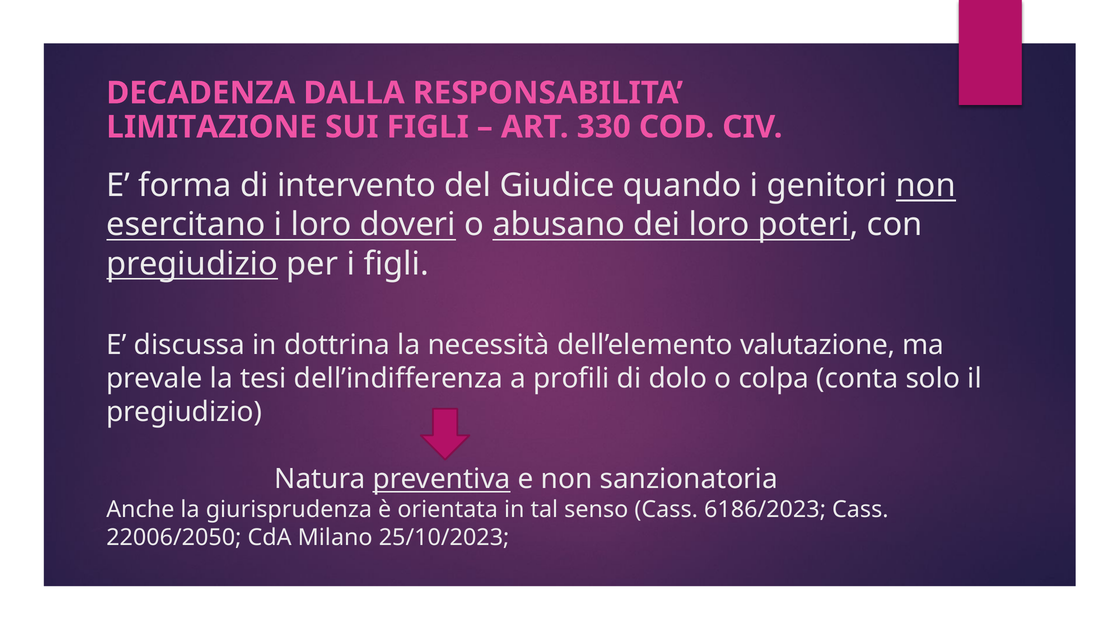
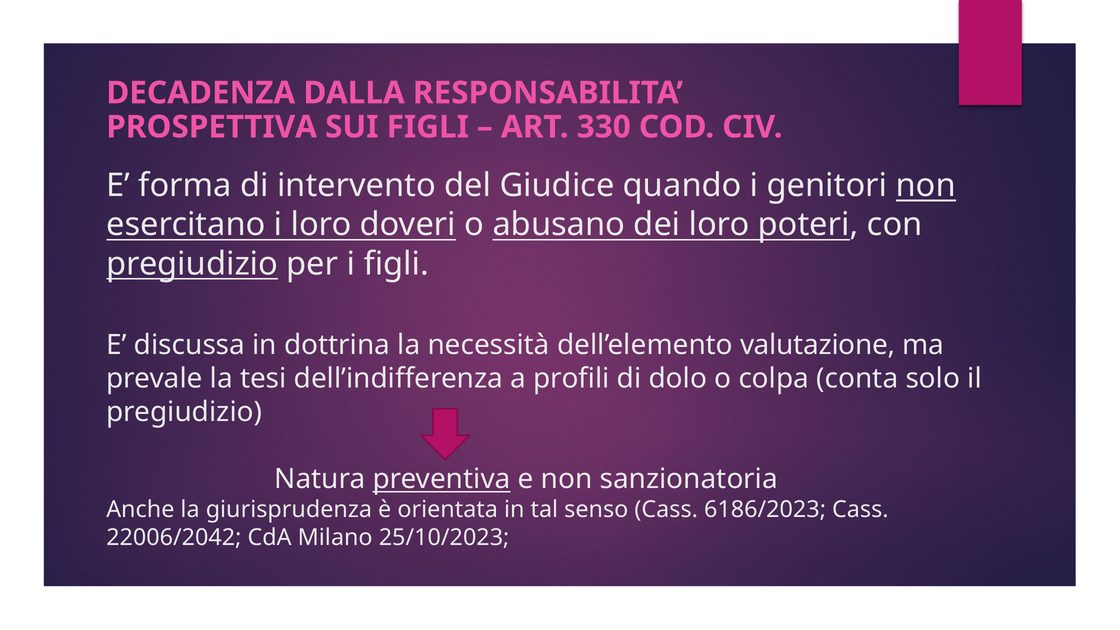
LIMITAZIONE: LIMITAZIONE -> PROSPETTIVA (212, 127)
22006/2050: 22006/2050 -> 22006/2042 (174, 538)
